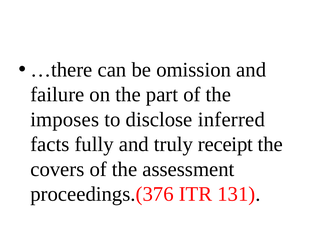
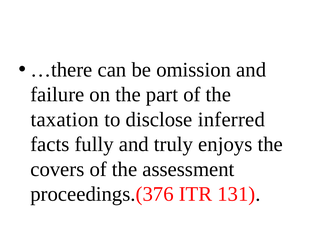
imposes: imposes -> taxation (65, 120)
receipt: receipt -> enjoys (225, 145)
